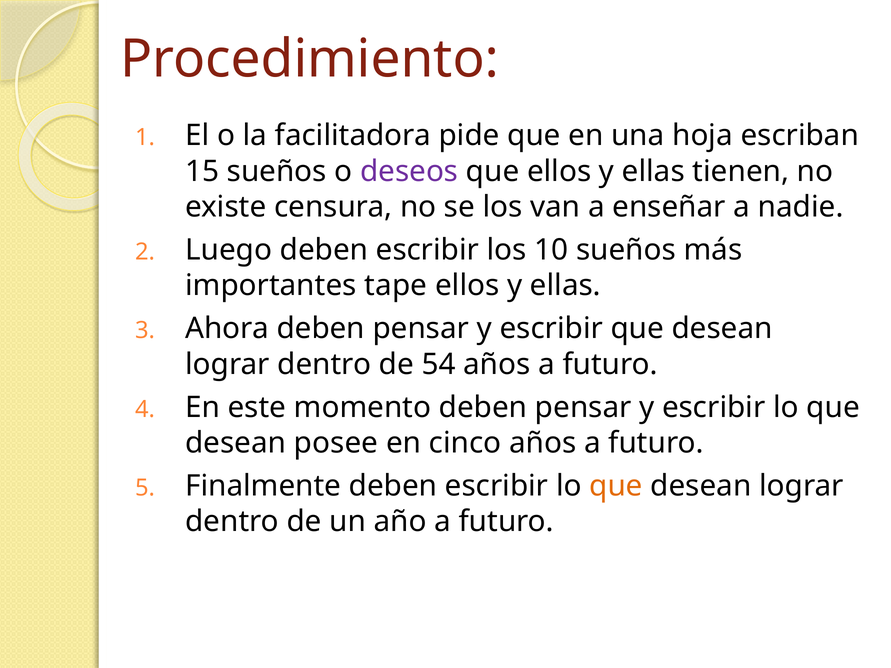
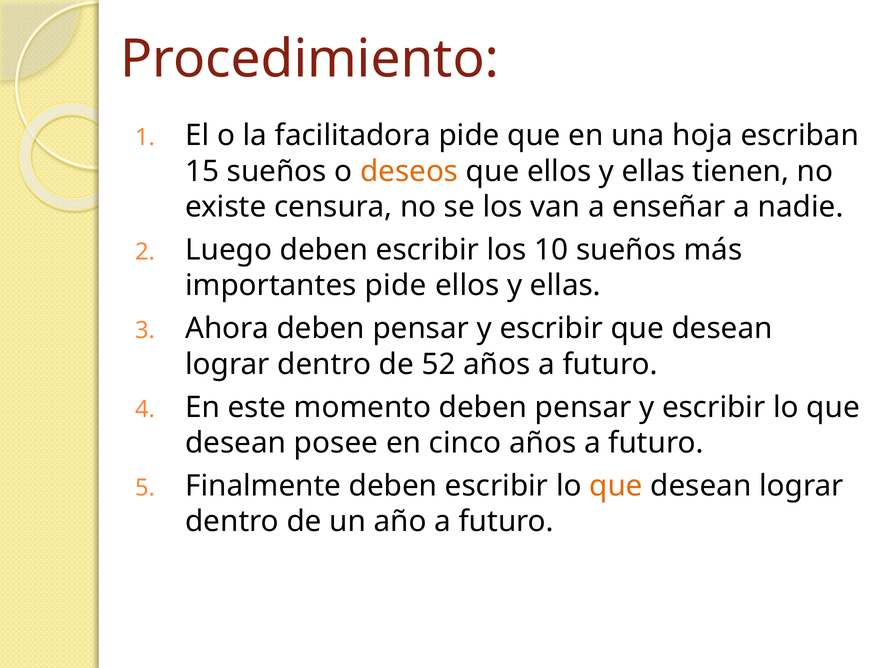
deseos colour: purple -> orange (409, 171)
importantes tape: tape -> pide (396, 286)
54: 54 -> 52 (439, 364)
